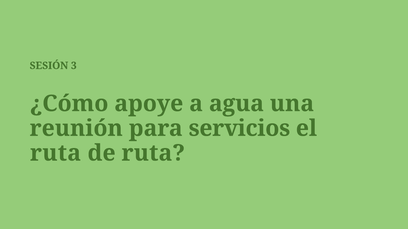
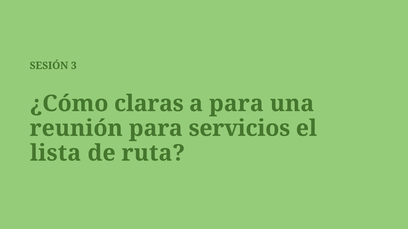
apoye: apoye -> claras (149, 104)
a agua: agua -> para (236, 104)
ruta: ruta -> lista (56, 153)
